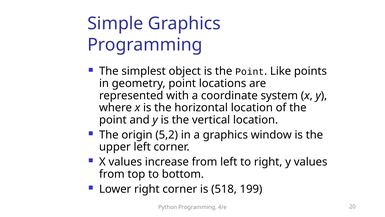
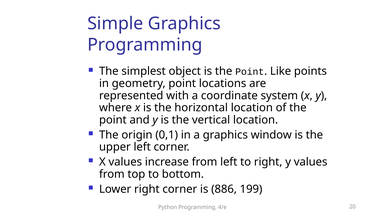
5,2: 5,2 -> 0,1 (167, 135)
518: 518 -> 886 (224, 189)
